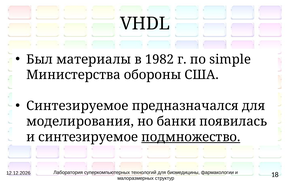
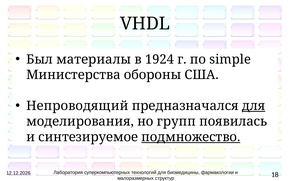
1982: 1982 -> 1924 (159, 59)
Синтезируемое: Синтезируемое -> Непроводящий (77, 106)
для underline: none -> present (254, 106)
банки: банки -> групп (176, 121)
